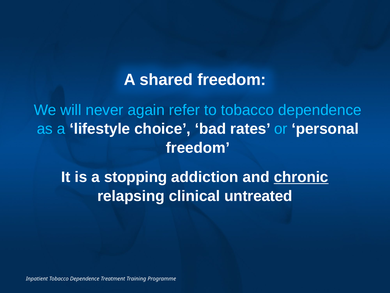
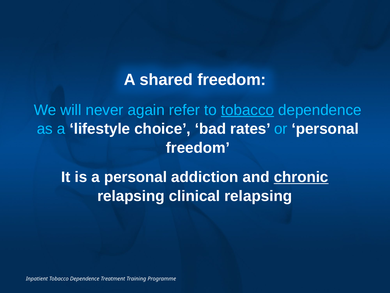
tobacco underline: none -> present (248, 110)
a stopping: stopping -> personal (136, 177)
clinical untreated: untreated -> relapsing (258, 196)
